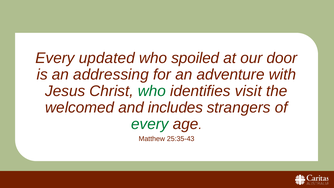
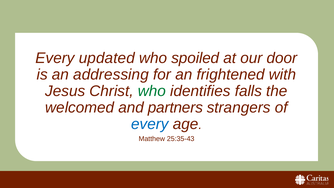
adventure: adventure -> frightened (231, 74)
visit: visit -> falls (248, 91)
includes: includes -> partners (175, 108)
every colour: green -> blue (150, 124)
